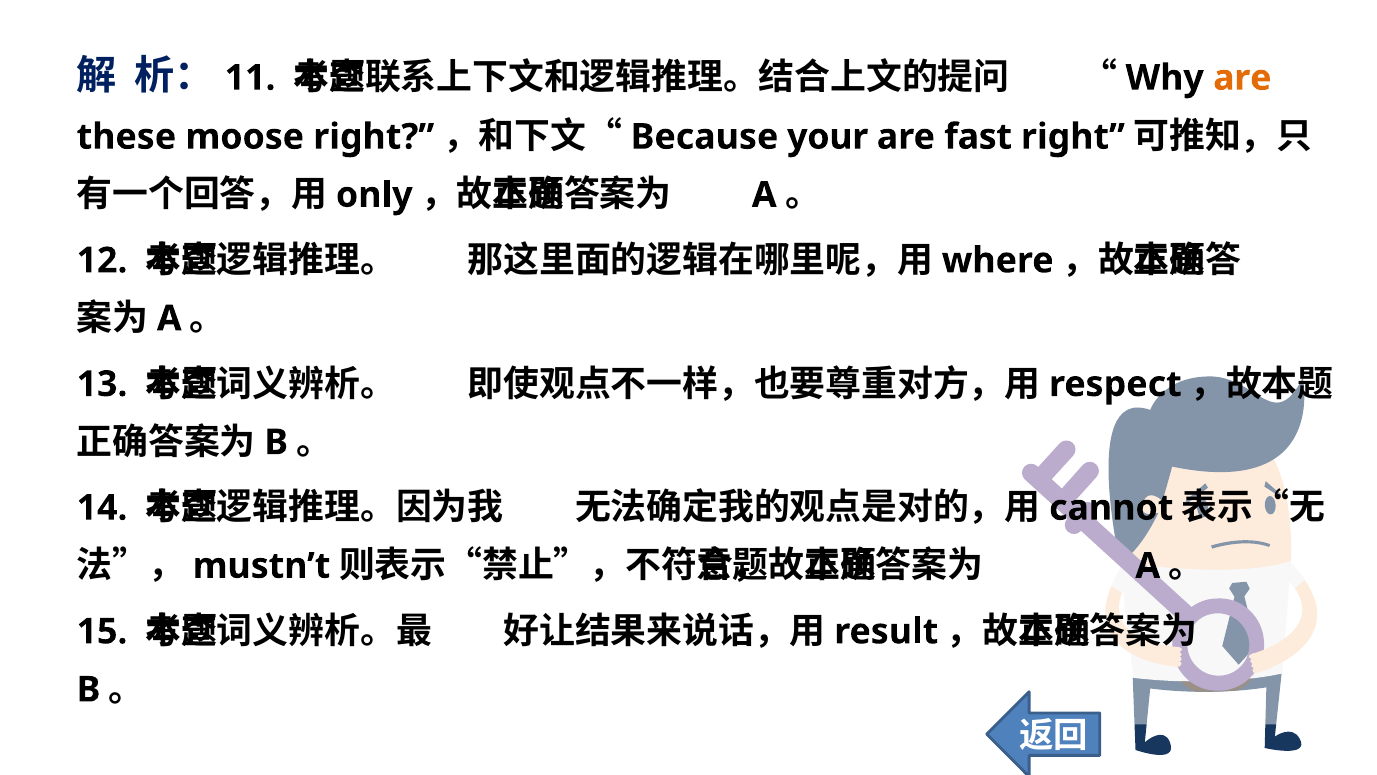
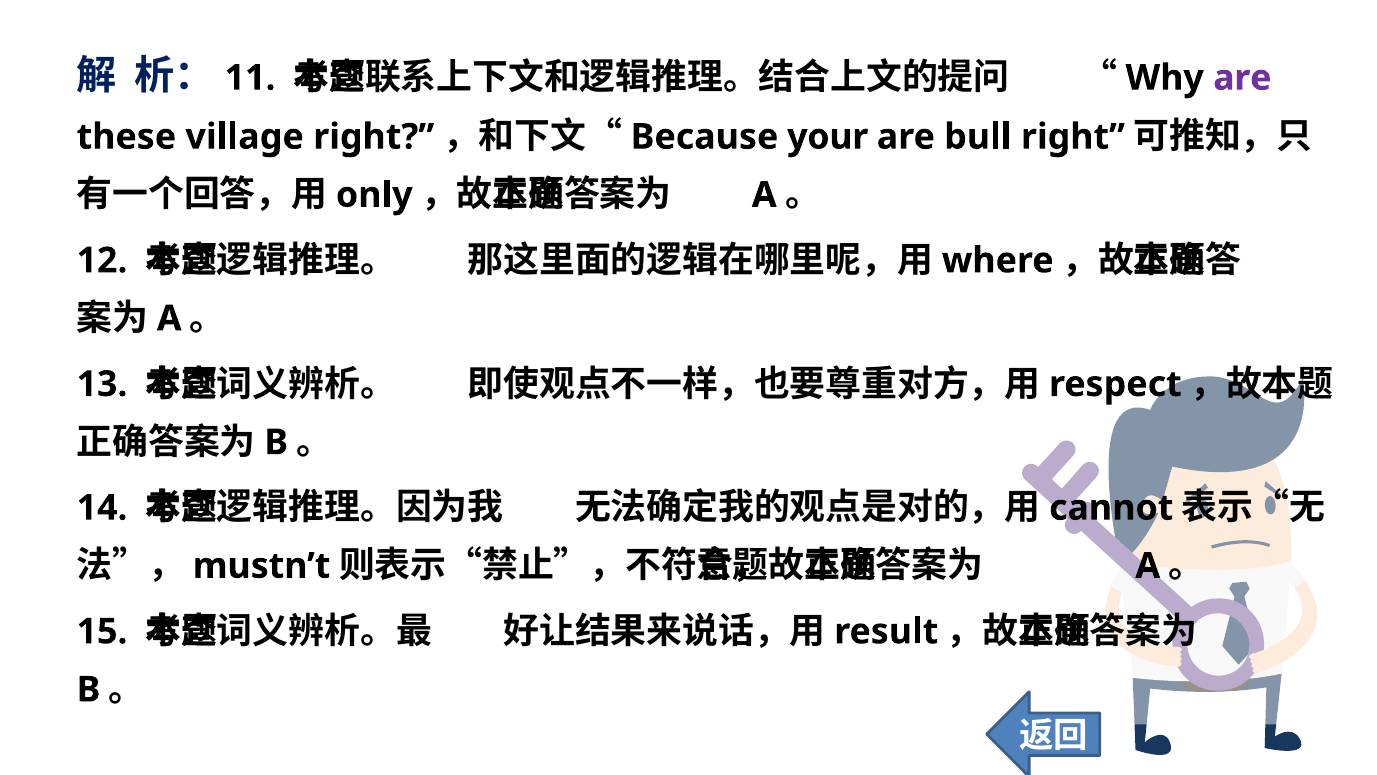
are colour: orange -> purple (1242, 78)
moose: moose -> village (245, 137)
fast: fast -> bull (978, 137)
